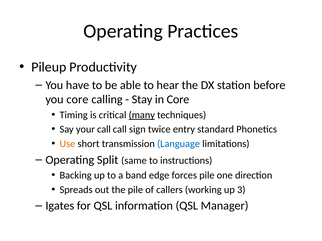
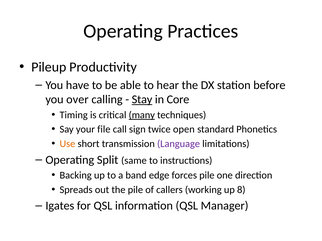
you core: core -> over (77, 100)
Stay underline: none -> present (142, 100)
your call: call -> file (104, 130)
entry: entry -> open (184, 130)
Language colour: blue -> purple (179, 144)
3: 3 -> 8 (241, 190)
